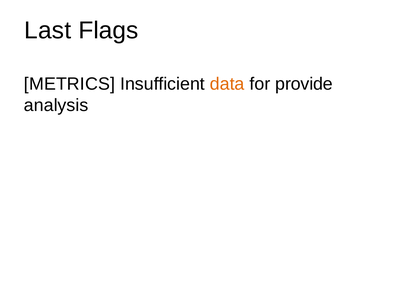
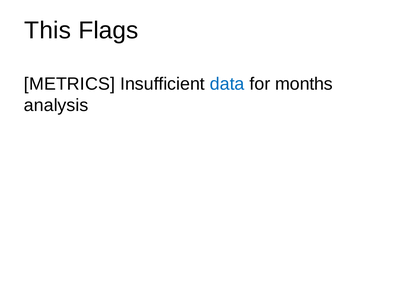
Last: Last -> This (48, 30)
data colour: orange -> blue (227, 84)
provide: provide -> months (304, 84)
